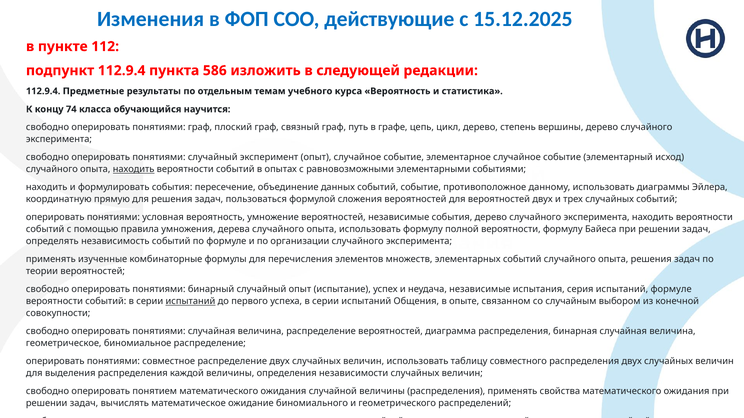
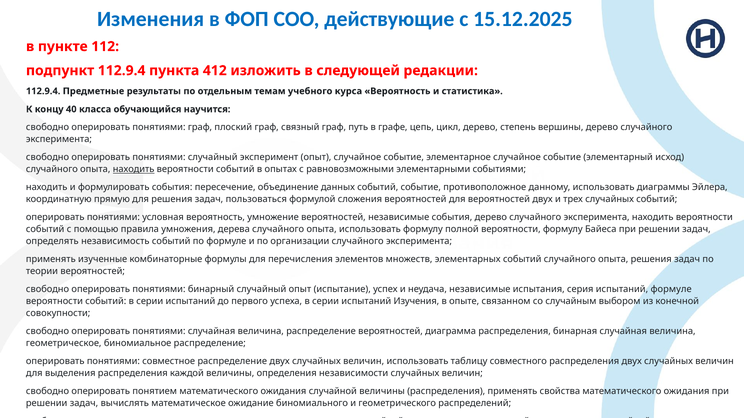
586: 586 -> 412 (215, 71)
74: 74 -> 40 (71, 109)
испытаний underline: present -> none (190, 302)
Общения: Общения -> Изучения (416, 302)
